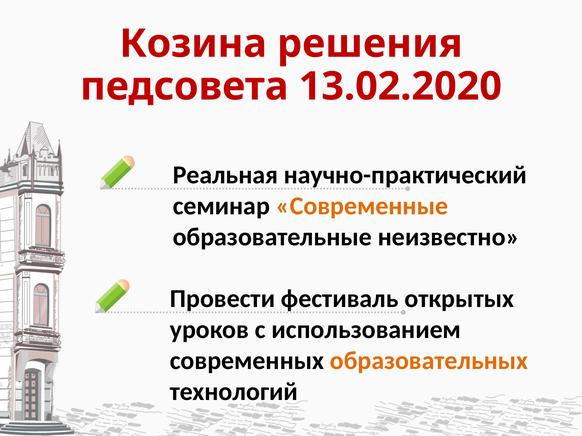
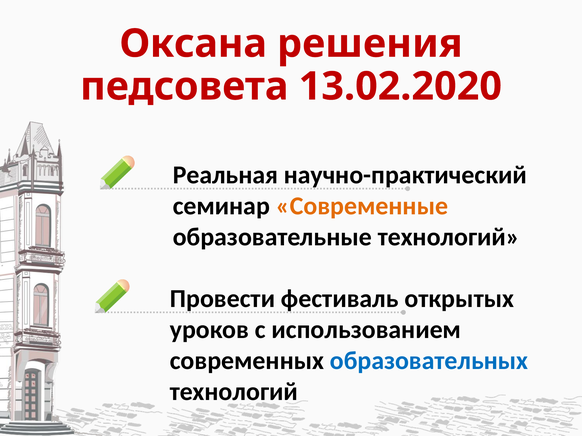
Козина: Козина -> Оксана (193, 44)
образовательные неизвестно: неизвестно -> технологий (449, 237)
образовательных colour: orange -> blue (429, 361)
